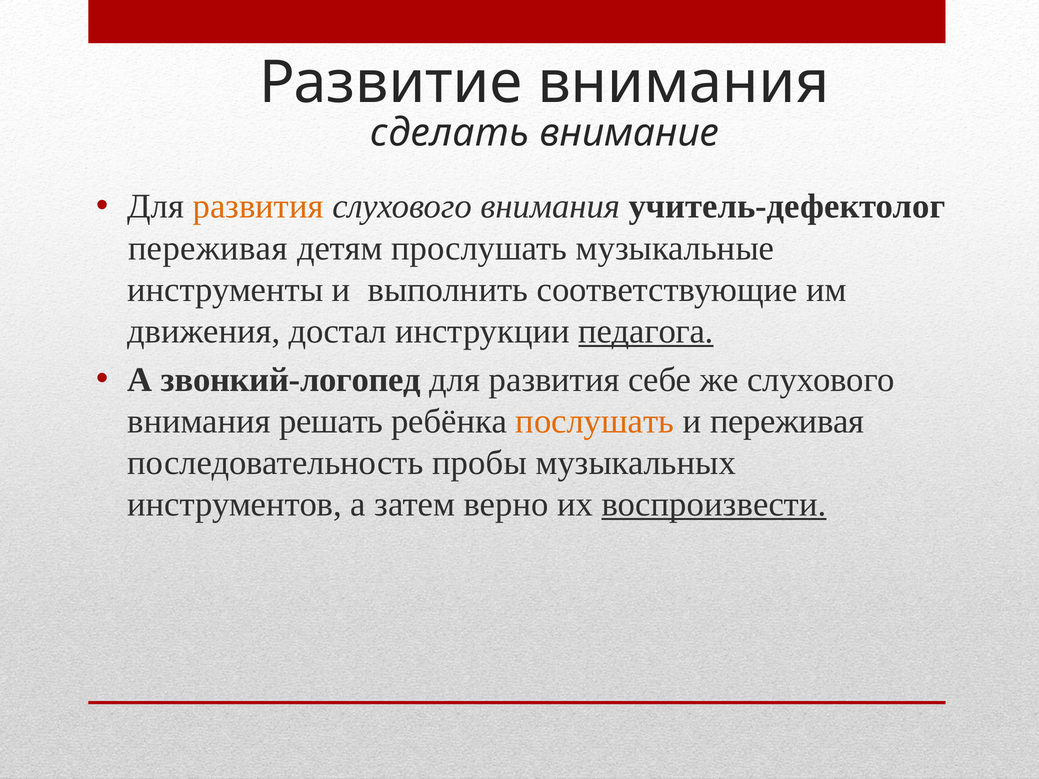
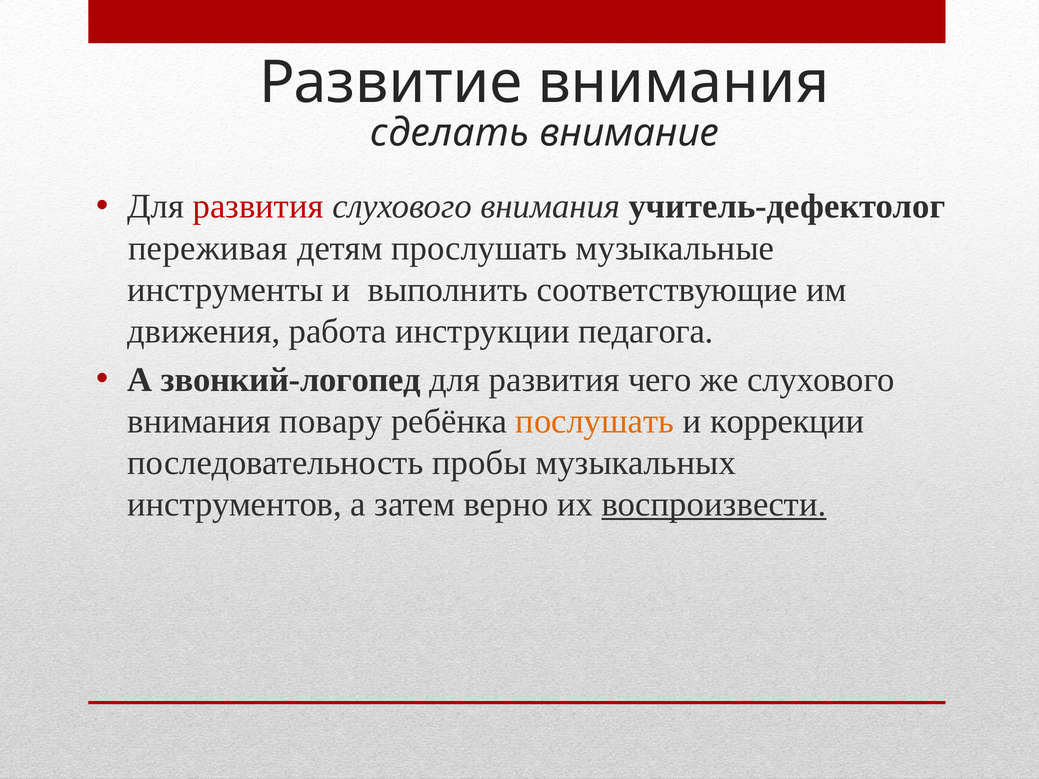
развития colour: orange -> red (258, 207)
достал: достал -> работа (338, 331)
педагога underline: present -> none (646, 331)
себе: себе -> чего (660, 380)
решать: решать -> повару (331, 421)
и переживая: переживая -> коррекции (787, 421)
